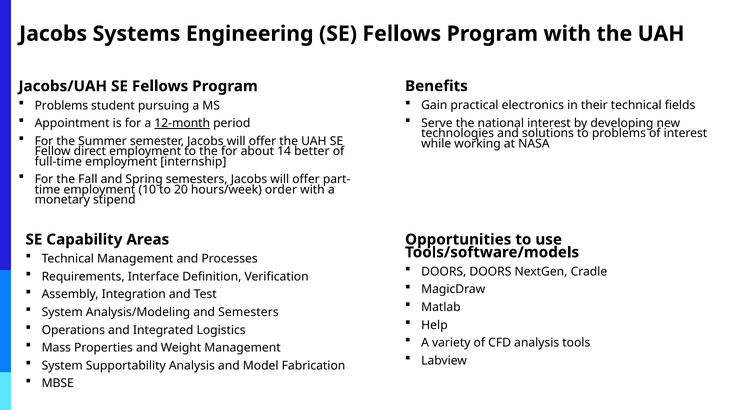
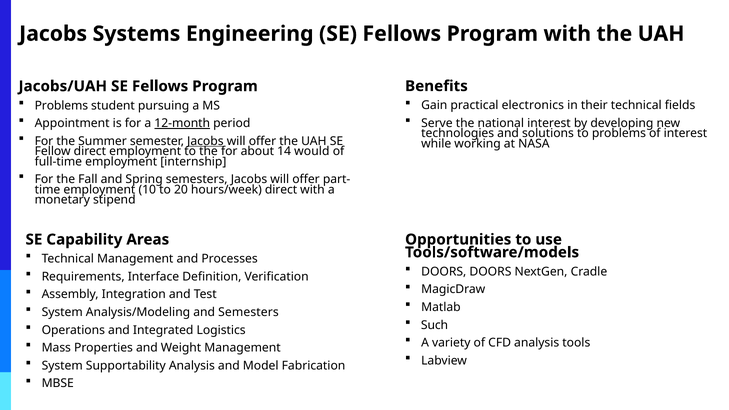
Jacobs underline: none -> present (205, 141)
better: better -> would (312, 151)
hours/week order: order -> direct (281, 190)
Help: Help -> Such (435, 325)
